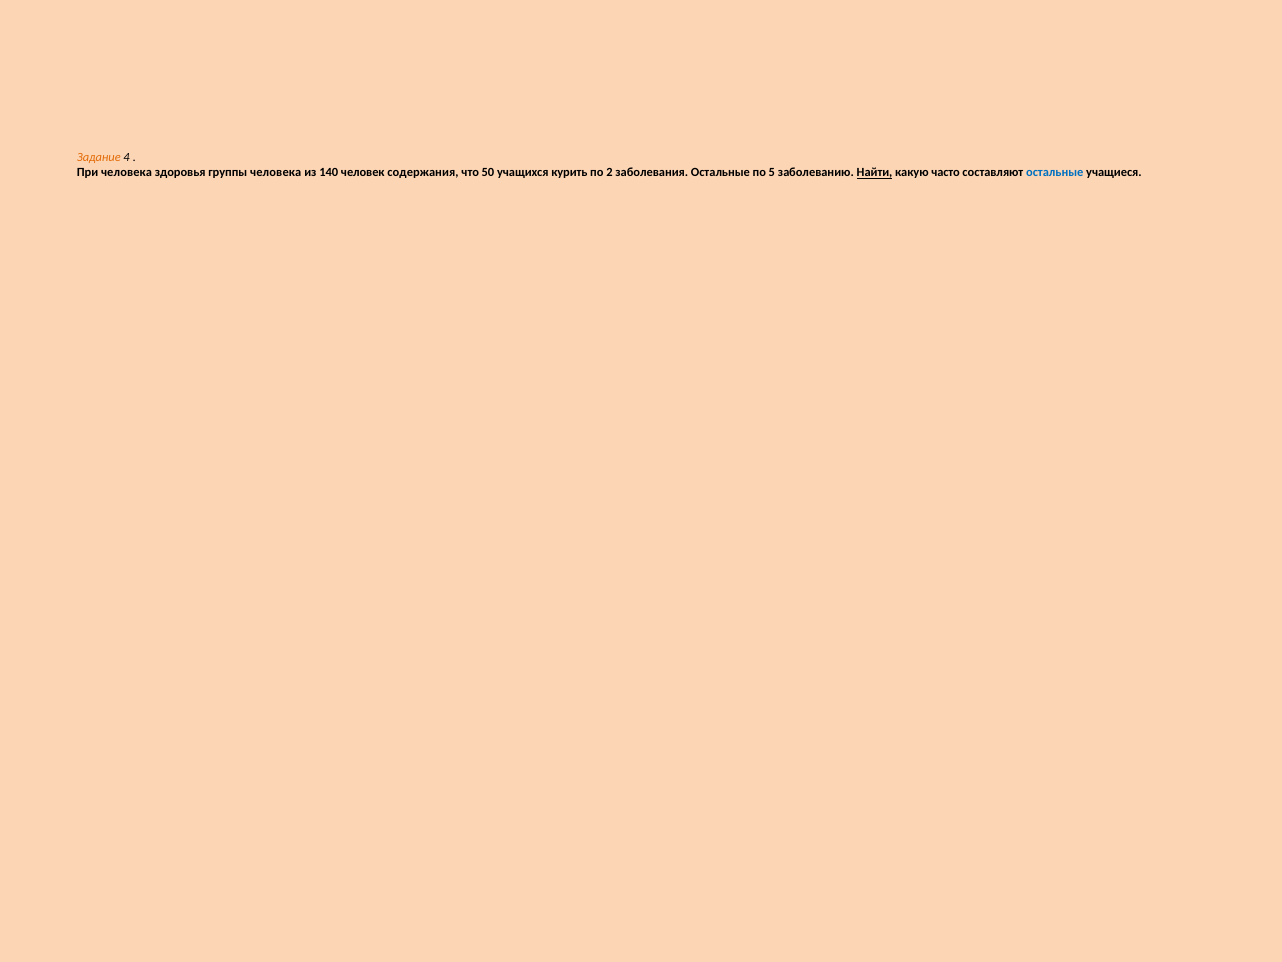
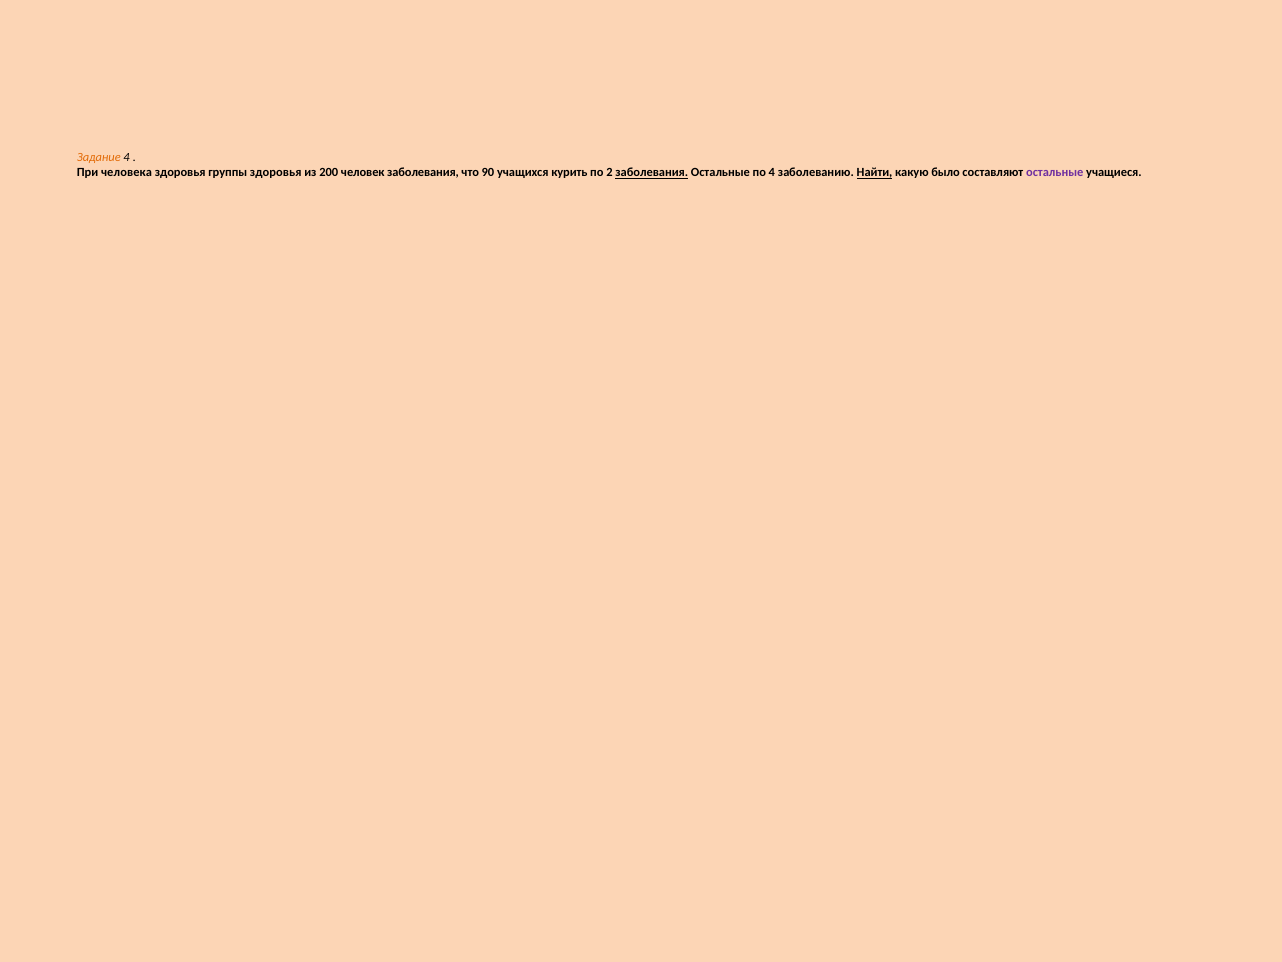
группы человека: человека -> здоровья (276, 173)
140: 140 -> 200 (329, 173)
человек содержания: содержания -> заболевания (423, 173)
50: 50 -> 90 (488, 173)
заболевания underline: none -> present (652, 173)
по 5: 5 -> 4 (772, 173)
часто: часто -> было (946, 173)
остальные colour: blue -> purple (1055, 173)
